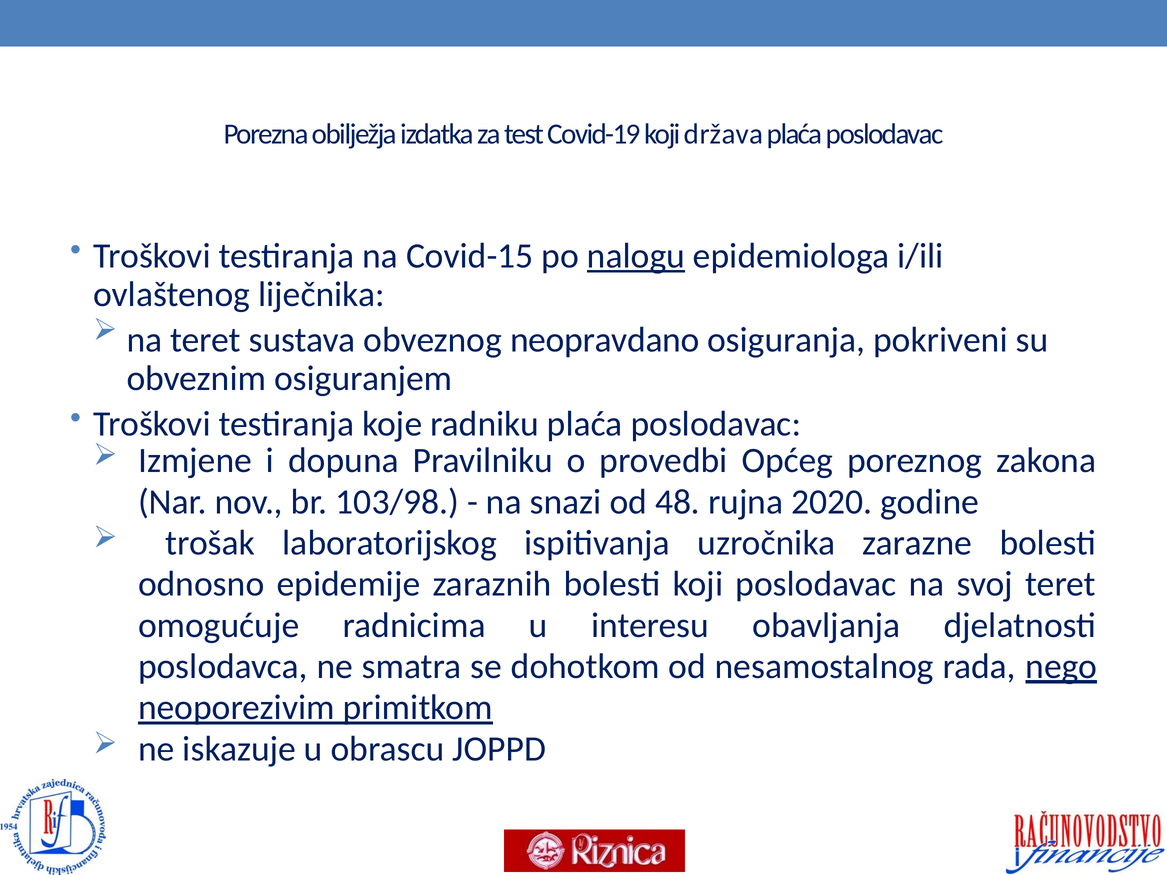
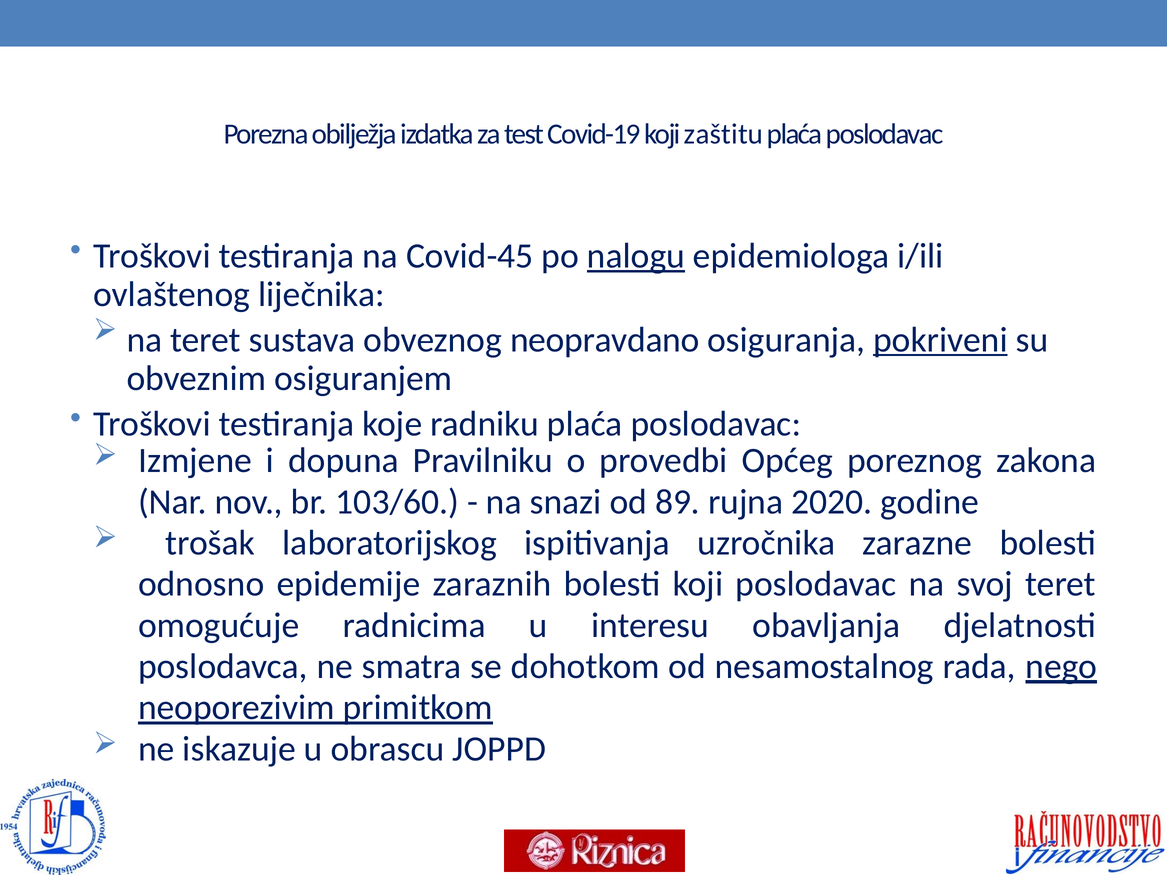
država: država -> zaštitu (724, 134)
Covid-15: Covid-15 -> Covid-45 (470, 256)
pokriveni underline: none -> present (940, 340)
103/98: 103/98 -> 103/60 (397, 502)
48: 48 -> 89 (677, 502)
